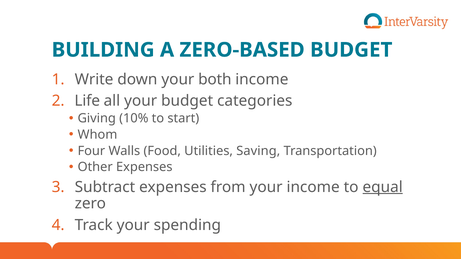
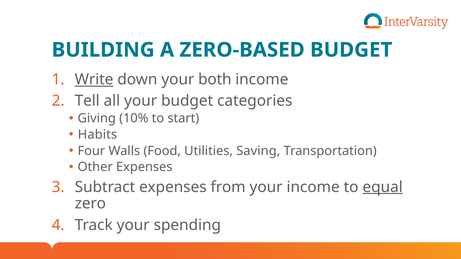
Write underline: none -> present (94, 80)
Life: Life -> Tell (87, 101)
Whom: Whom -> Habits (97, 135)
